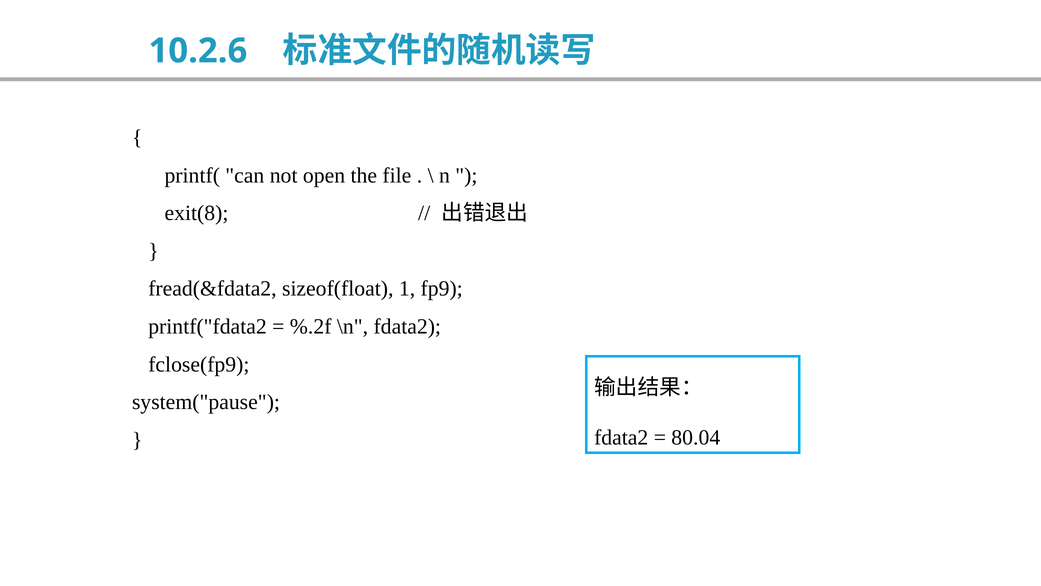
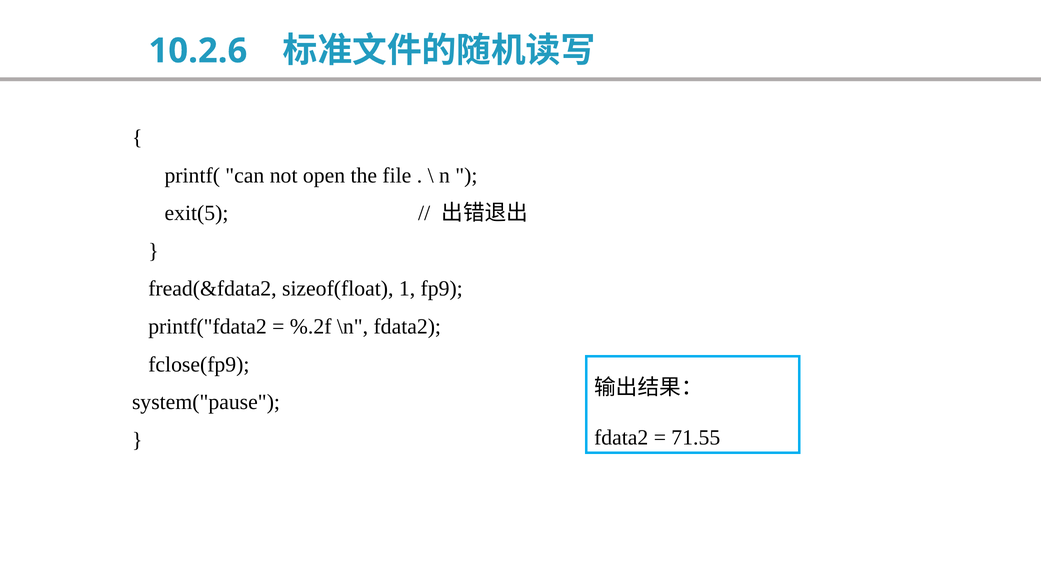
exit(8: exit(8 -> exit(5 (196, 213)
80.04: 80.04 -> 71.55 (696, 437)
